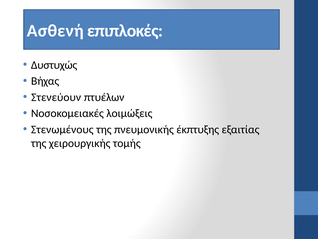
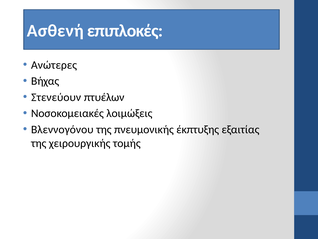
Δυστυχώς: Δυστυχώς -> Ανώτερες (54, 65)
Στενωμένους: Στενωμένους -> Βλεννογόνου (62, 129)
